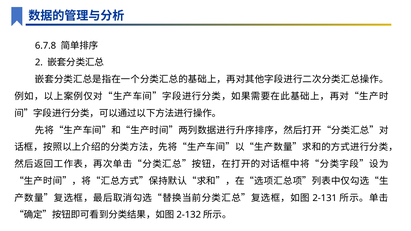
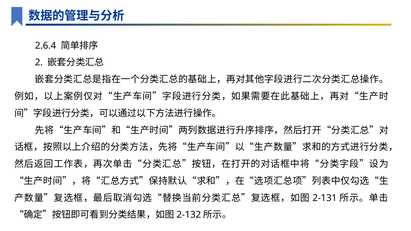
6.7.8: 6.7.8 -> 2.6.4 (46, 46)
